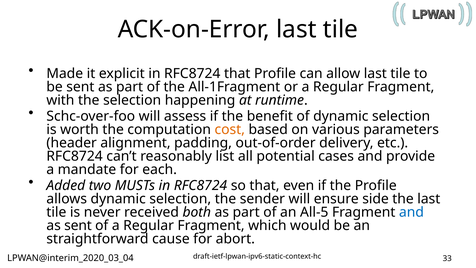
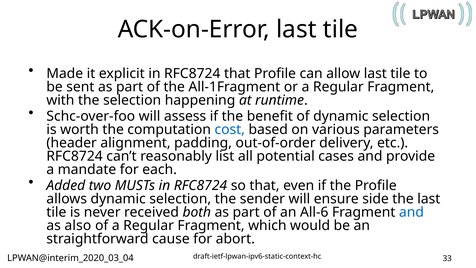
cost colour: orange -> blue (230, 129)
All-5: All-5 -> All-6 (314, 212)
as sent: sent -> also (78, 225)
